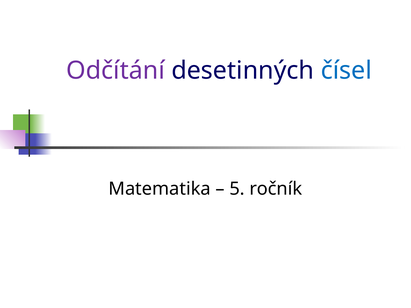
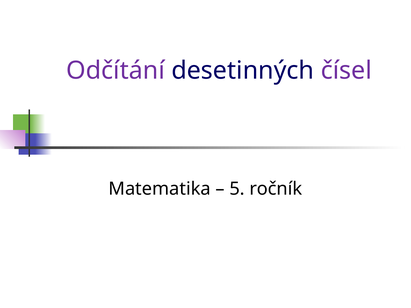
čísel colour: blue -> purple (346, 71)
